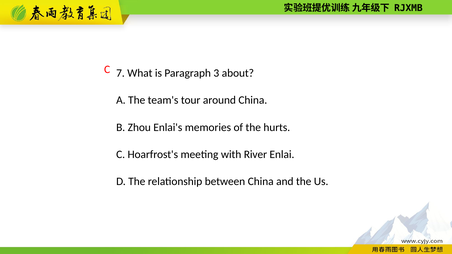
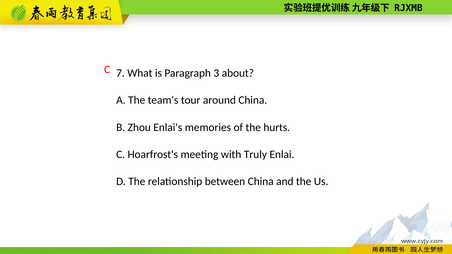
River: River -> Truly (255, 155)
